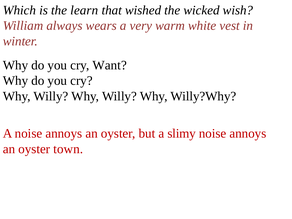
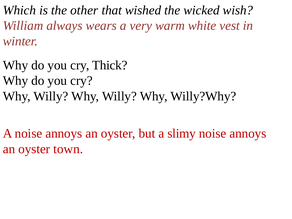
learn: learn -> other (84, 10)
Want: Want -> Thick (110, 65)
